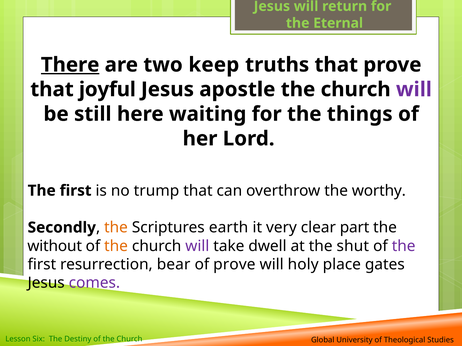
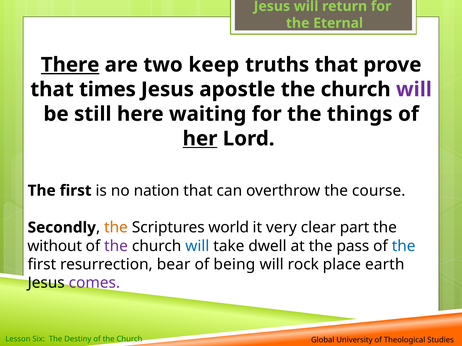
joyful: joyful -> times (107, 90)
her underline: none -> present (200, 139)
trump: trump -> nation (157, 191)
worthy: worthy -> course (379, 191)
earth: earth -> world (229, 228)
the colour: orange -> purple (116, 246)
will colour: purple -> blue (197, 246)
shut: shut -> pass (353, 246)
the colour: purple -> blue (404, 246)
of prove: prove -> being (234, 265)
holy: holy -> rock (303, 265)
gates: gates -> earth (385, 265)
